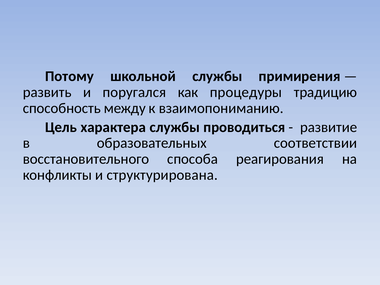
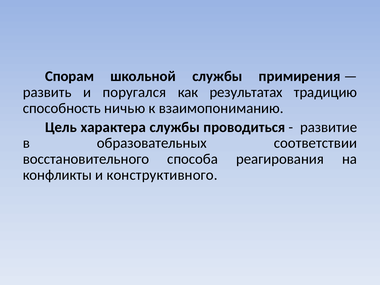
Потому: Потому -> Спорам (70, 76)
процедуры: процедуры -> результатах (246, 92)
между: между -> ничью (125, 108)
структурирована: структурирована -> конструктивного (162, 175)
